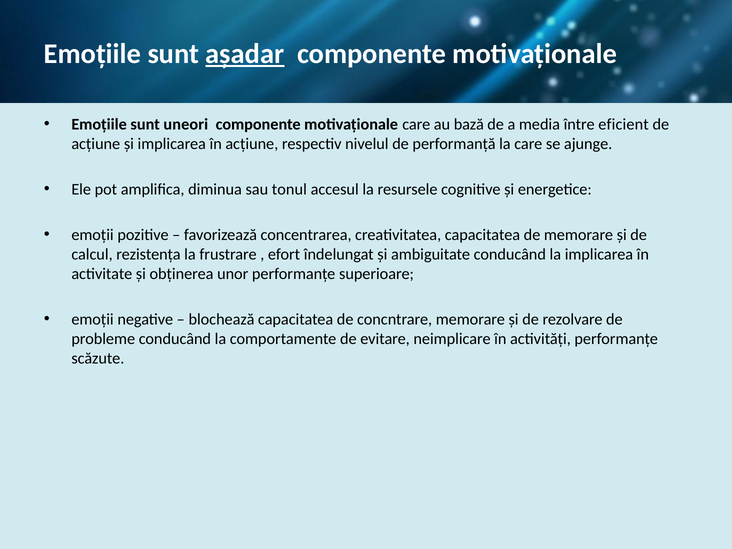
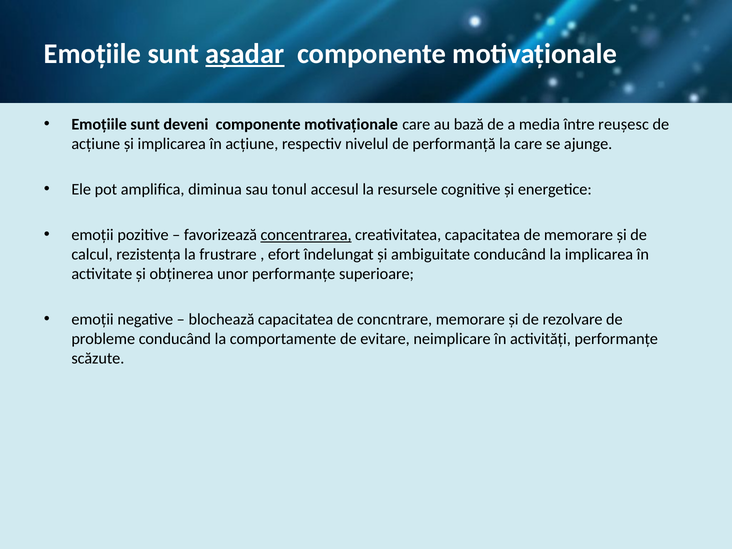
uneori: uneori -> deveni (186, 124)
eficient: eficient -> reuşesc (624, 124)
concentrarea underline: none -> present (306, 235)
